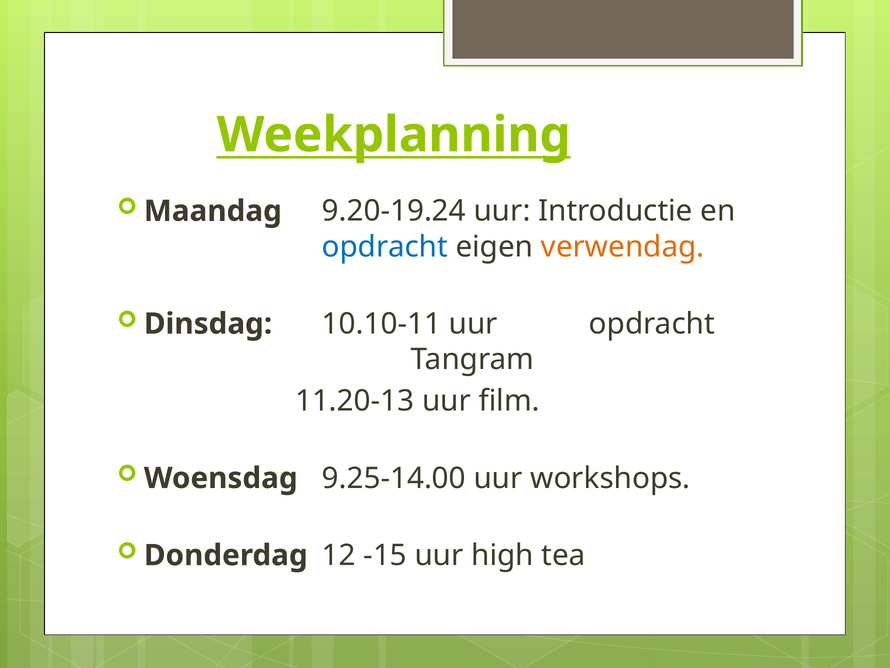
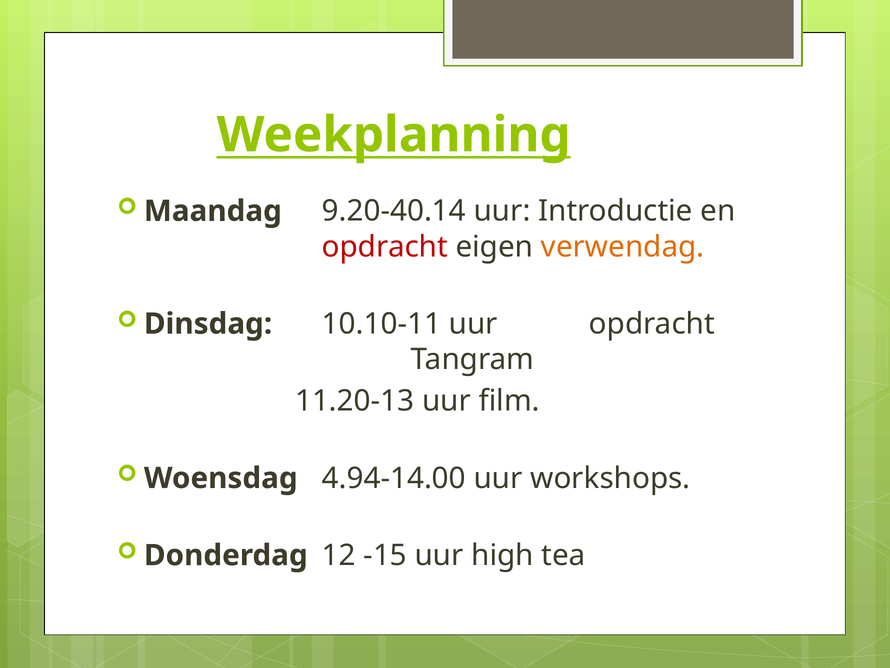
9.20-19.24: 9.20-19.24 -> 9.20-40.14 (394, 211)
opdracht colour: blue -> red (385, 247)
9.25-14.00: 9.25-14.00 -> 4.94-14.00 (394, 478)
